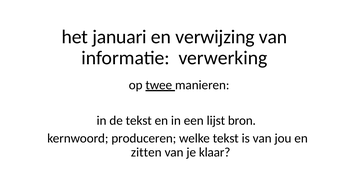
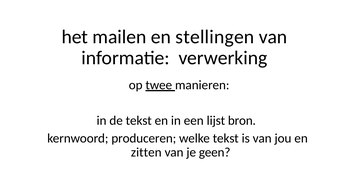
januari: januari -> mailen (119, 37)
verwijzing: verwijzing -> stellingen (215, 37)
klaar: klaar -> geen (215, 153)
